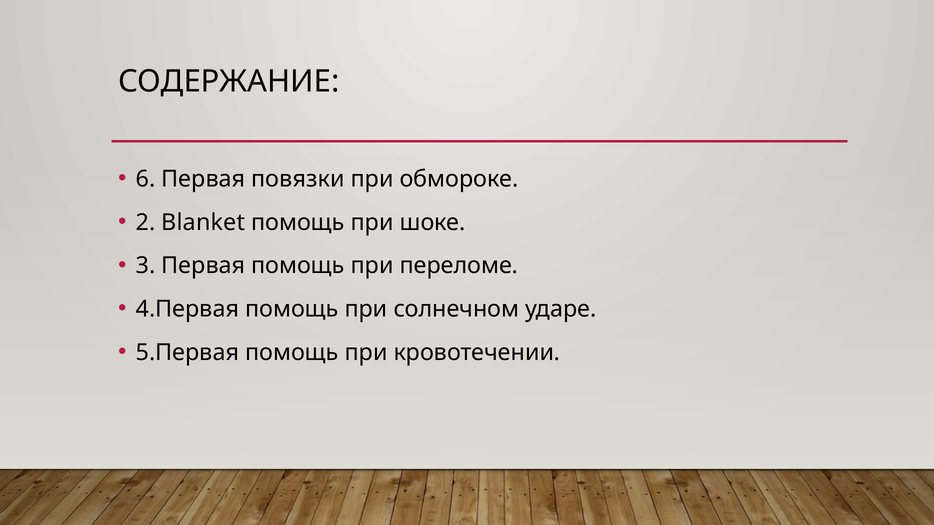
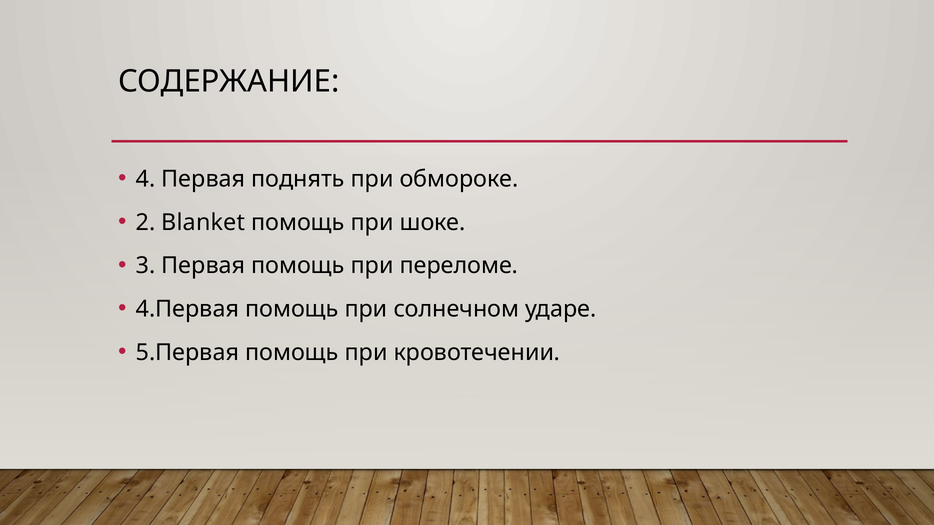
6: 6 -> 4 (146, 179)
повязки: повязки -> поднять (298, 179)
